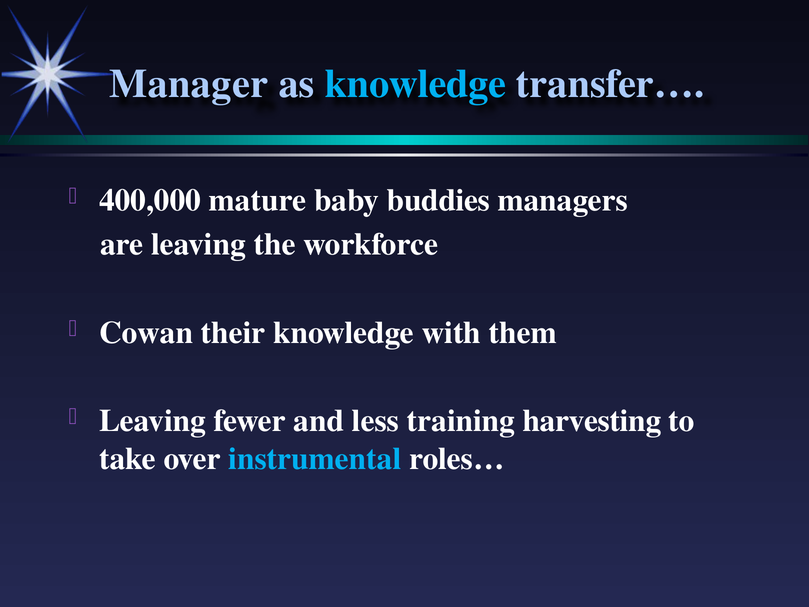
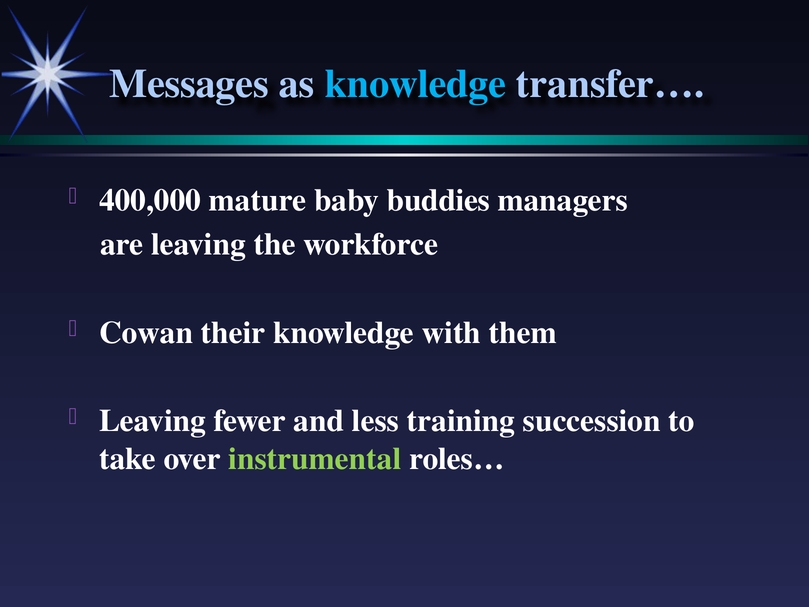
Manager: Manager -> Messages (189, 84)
harvesting: harvesting -> succession (592, 421)
instrumental colour: light blue -> light green (315, 458)
